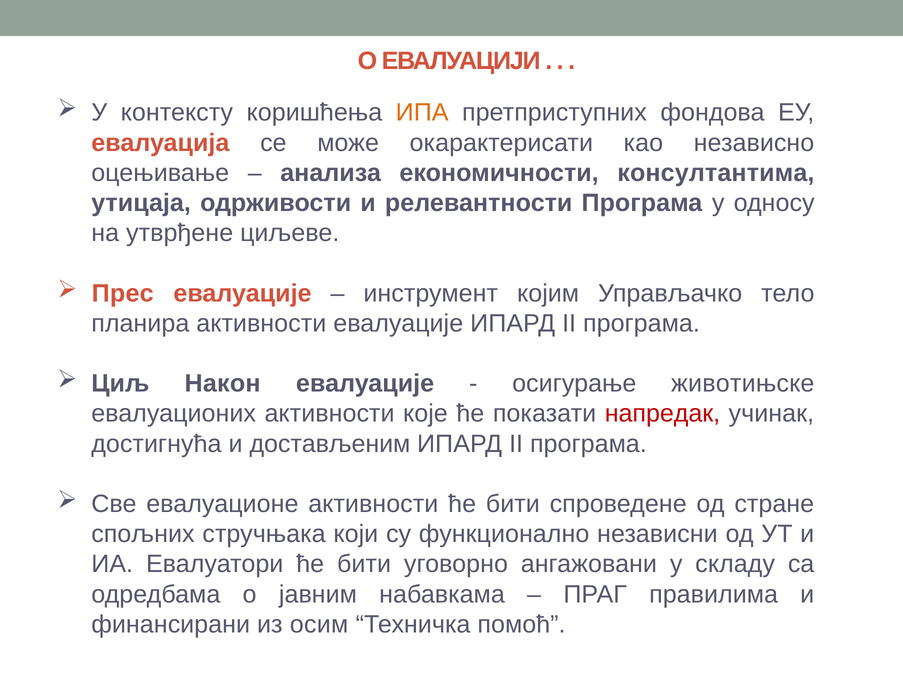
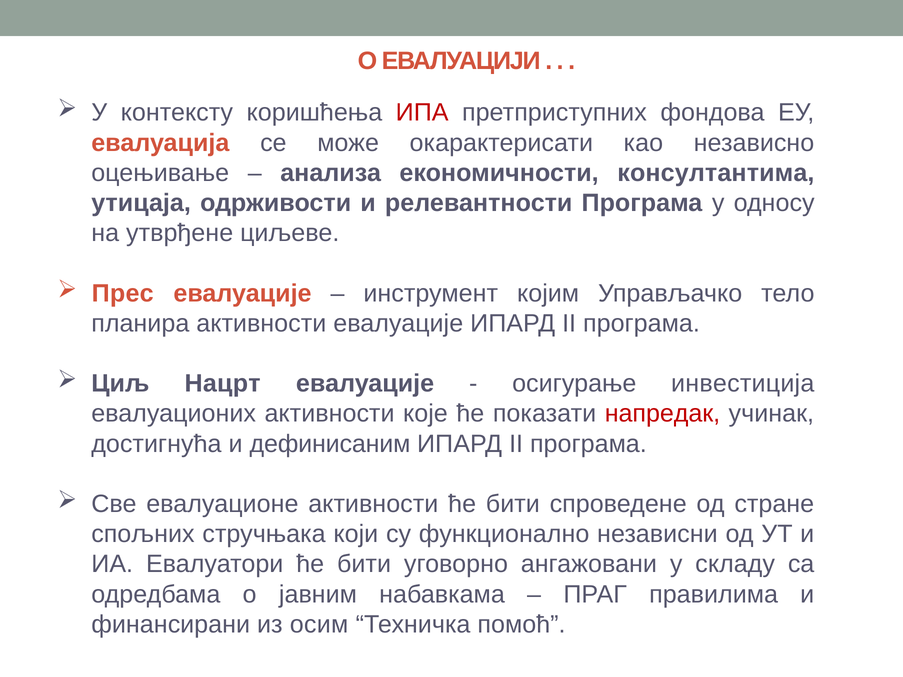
ИПА colour: orange -> red (422, 113)
Након: Након -> Нацрт (223, 384)
животињске: животињске -> инвестиција (743, 384)
достављеним: достављеним -> дефинисаним (330, 444)
